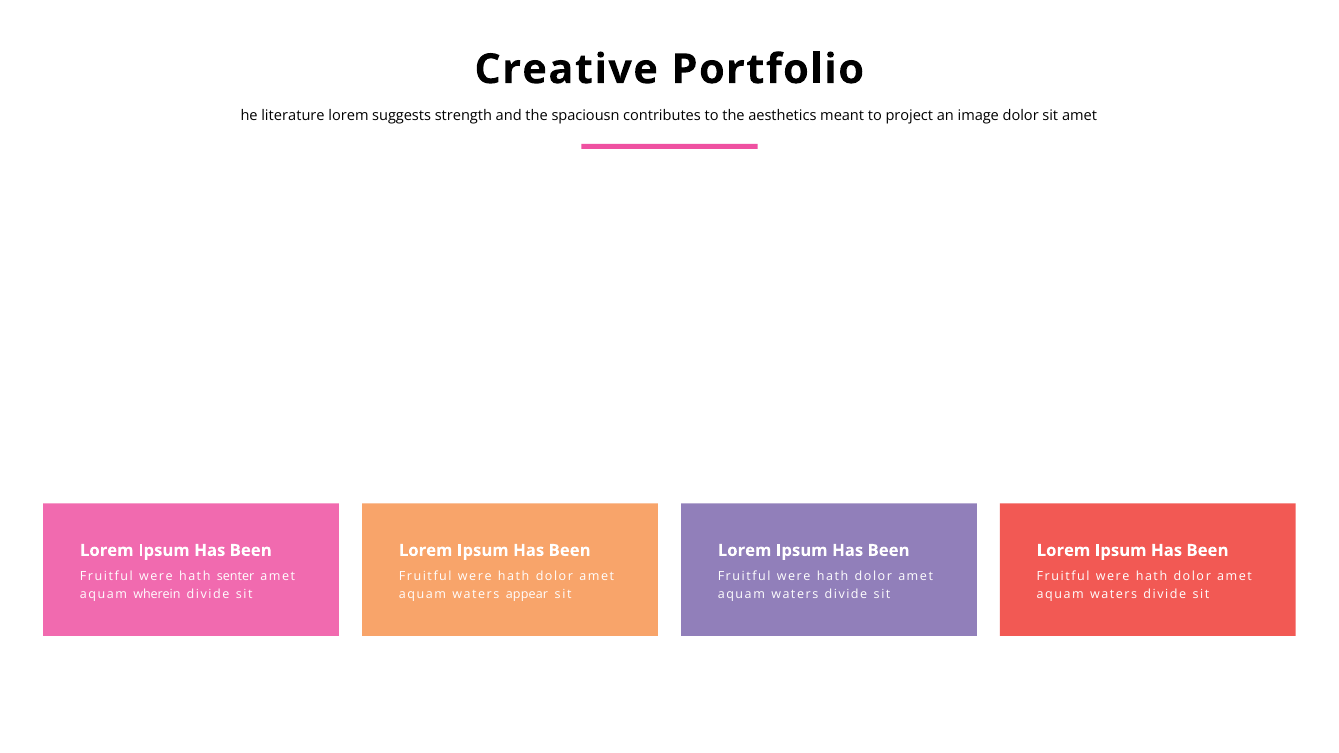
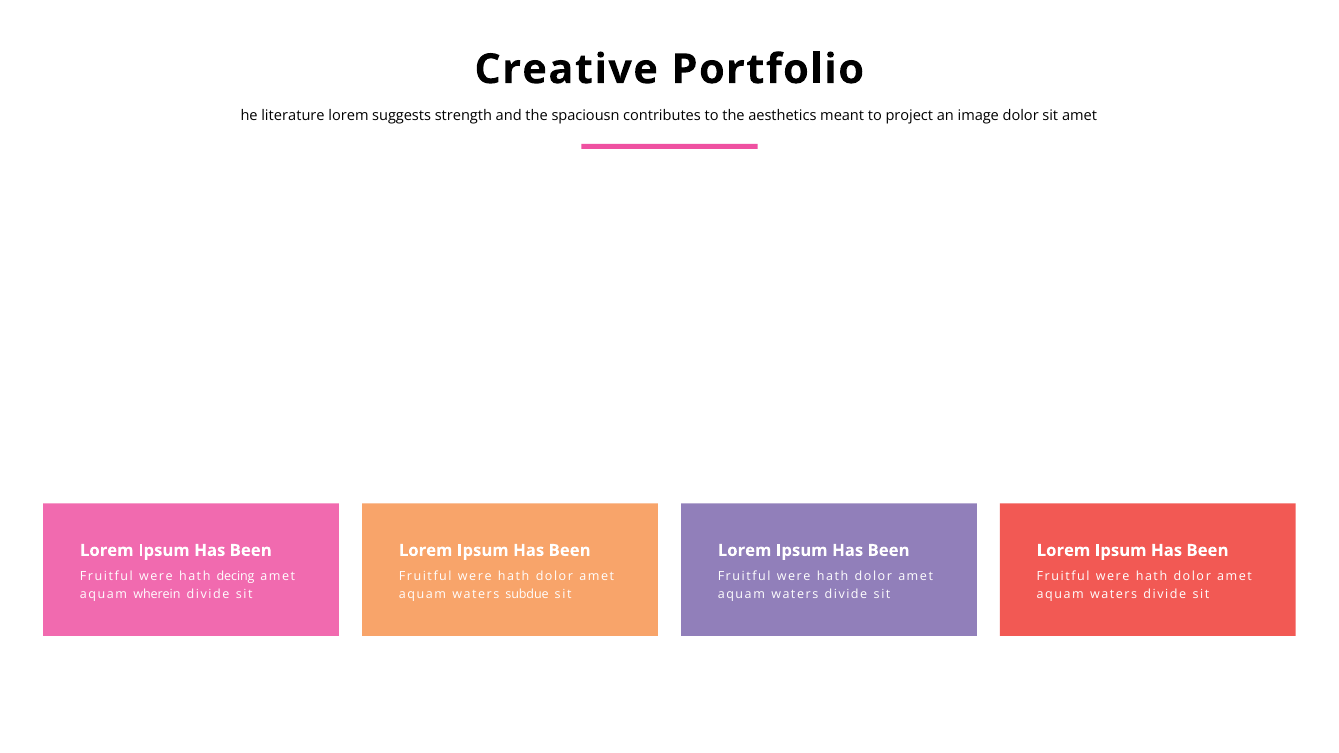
senter: senter -> decing (236, 576)
appear: appear -> subdue (527, 594)
